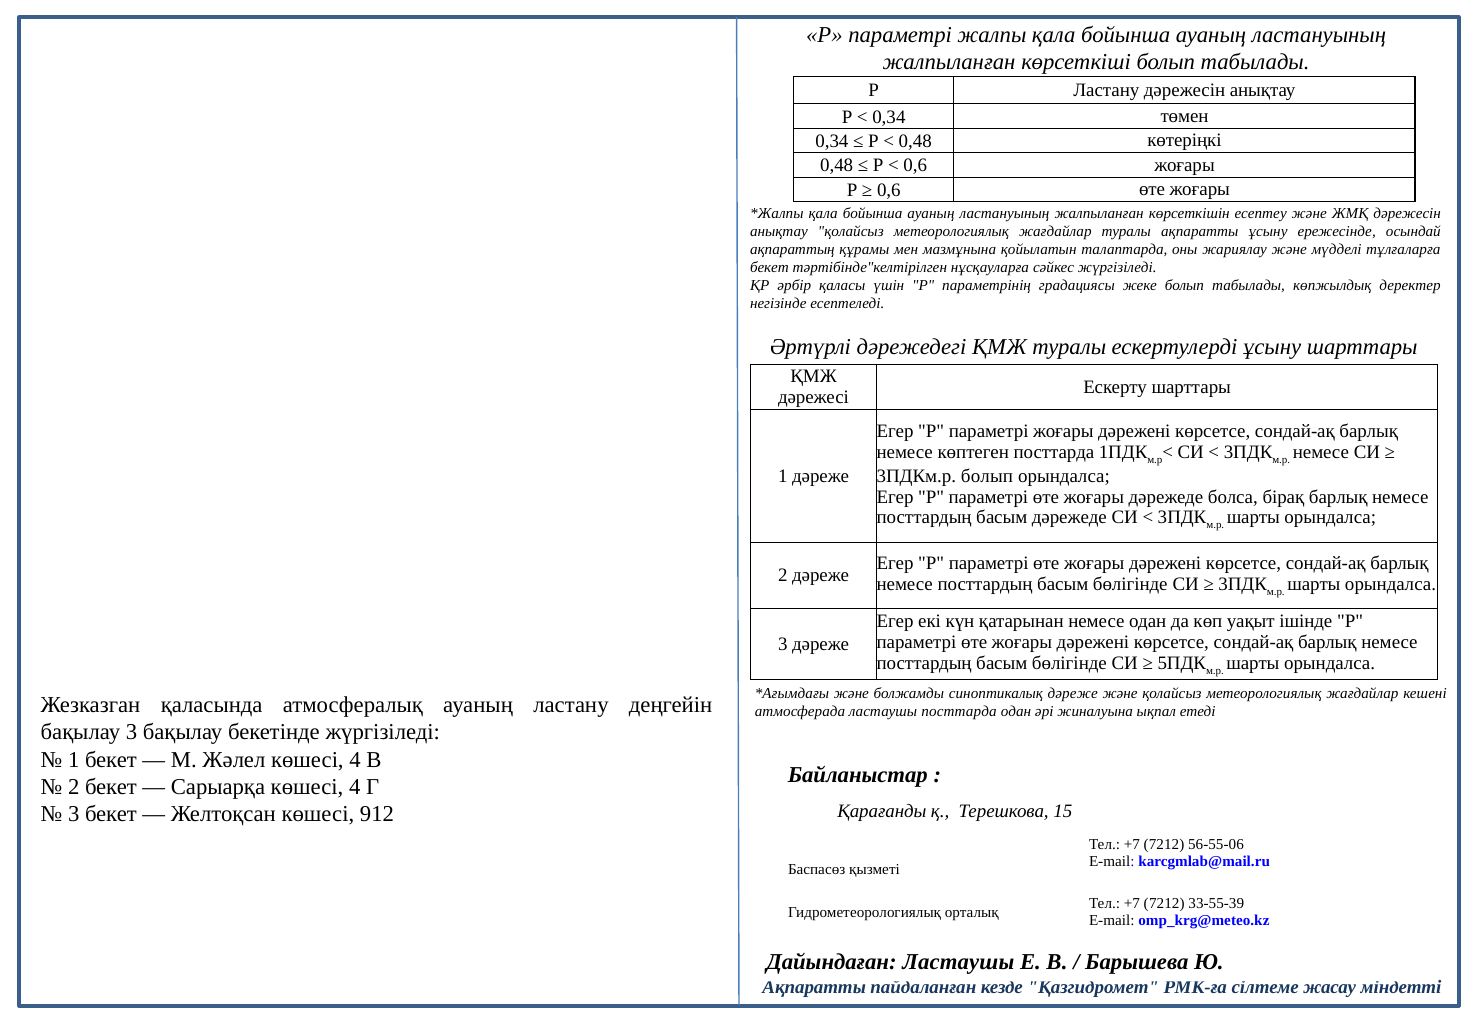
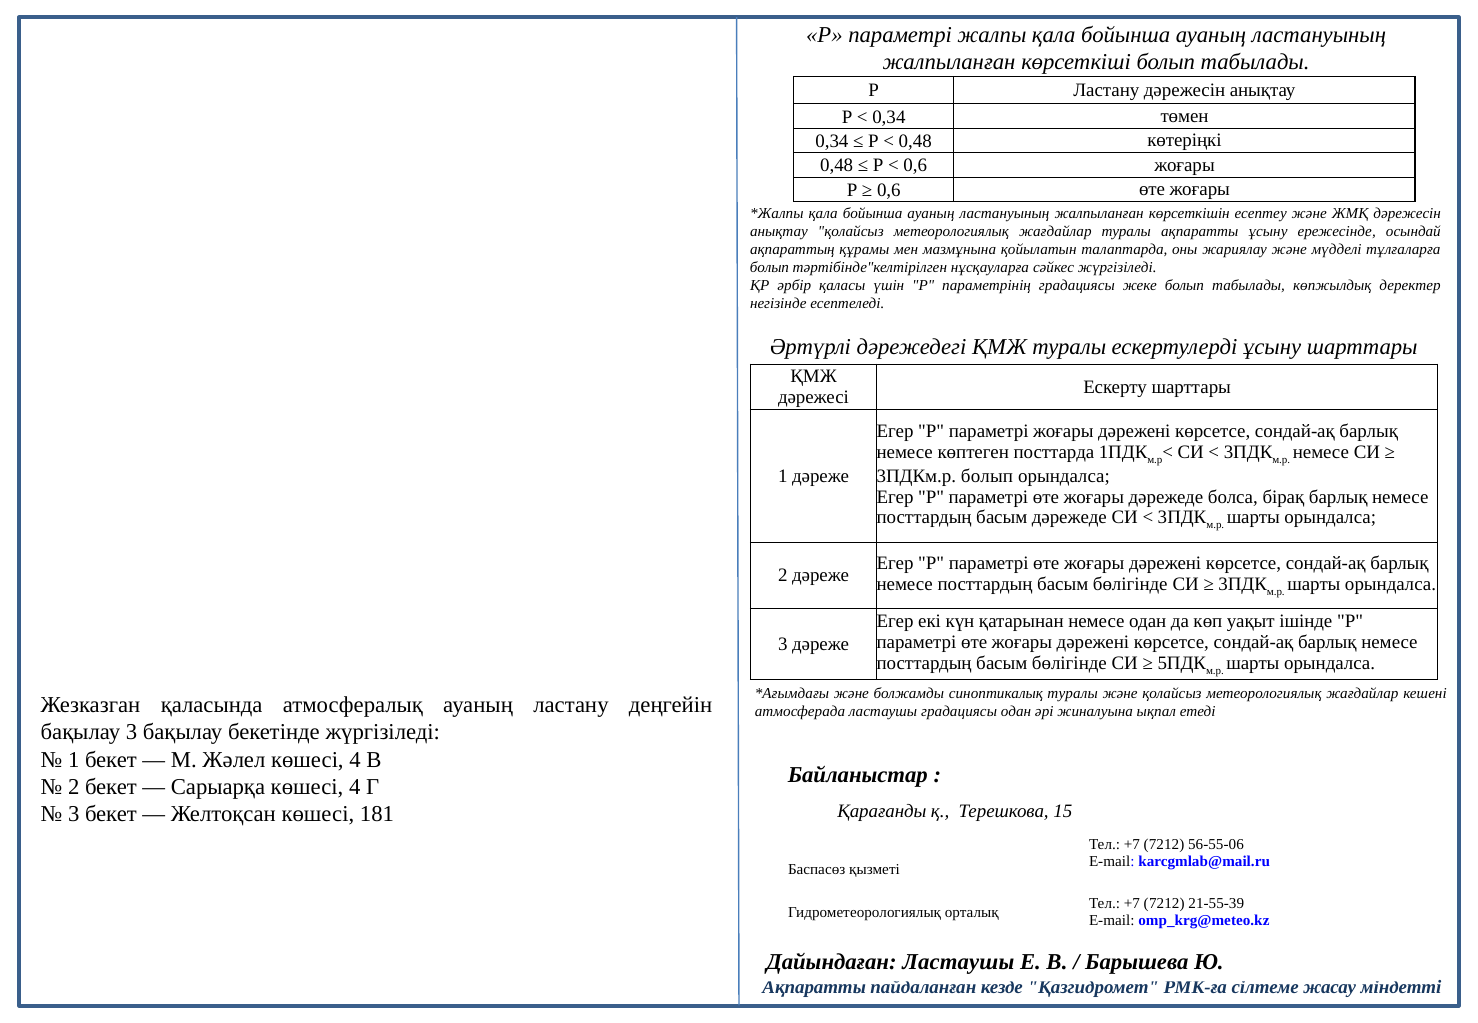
бекет: бекет -> болып (769, 268)
синоптикалық дәреже: дәреже -> туралы (1073, 693)
ластаушы посттарда: посттарда -> градациясы (959, 711)
912: 912 -> 181 (377, 815)
33-55-39: 33-55-39 -> 21-55-39 (1216, 904)
